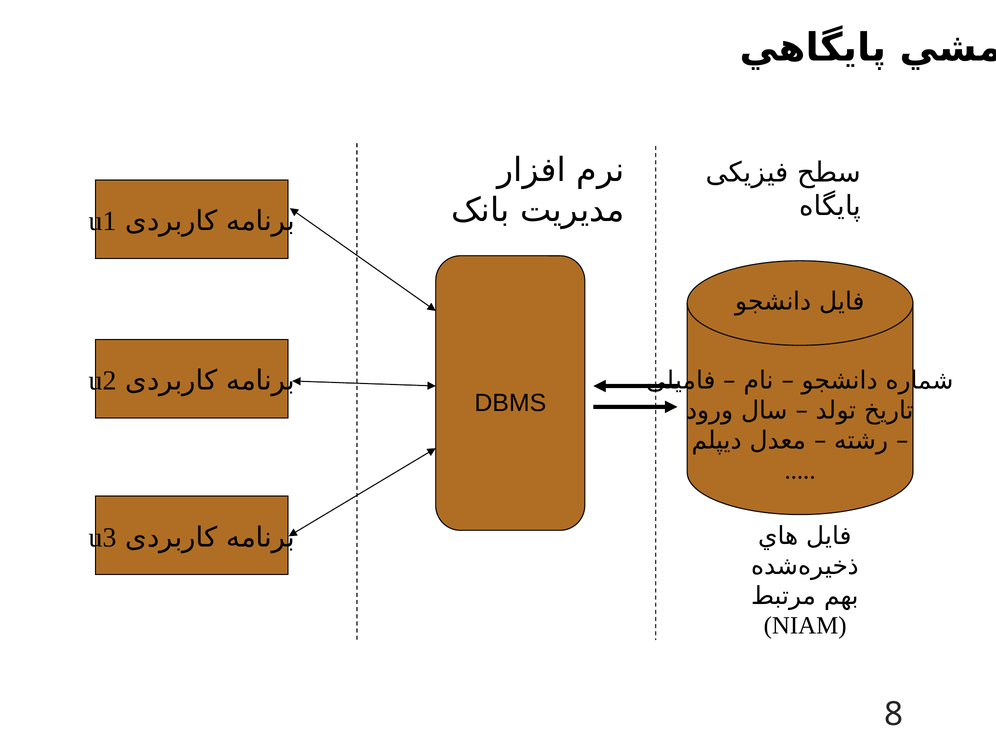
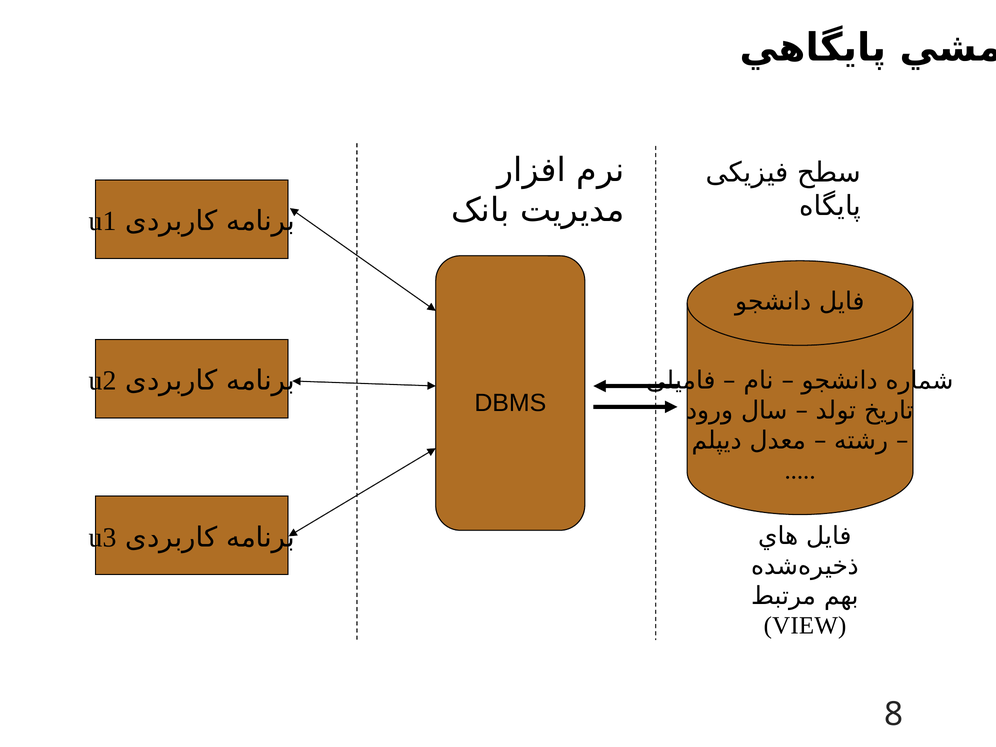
NIAM: NIAM -> VIEW (805, 626)
